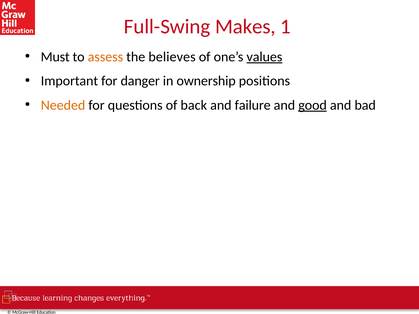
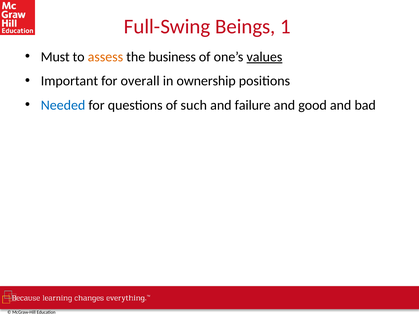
Makes: Makes -> Beings (245, 27)
believes: believes -> business (172, 57)
danger: danger -> overall (140, 81)
Needed colour: orange -> blue (63, 105)
back: back -> such (194, 105)
good underline: present -> none (313, 105)
